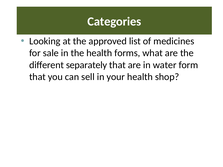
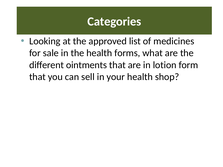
separately: separately -> ointments (87, 65)
water: water -> lotion (165, 65)
